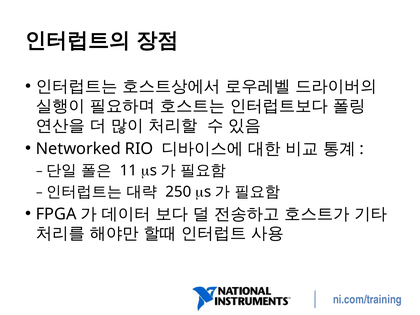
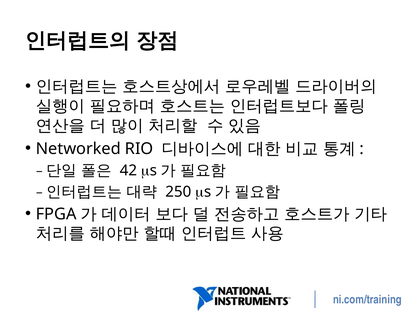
11: 11 -> 42 (128, 171)
